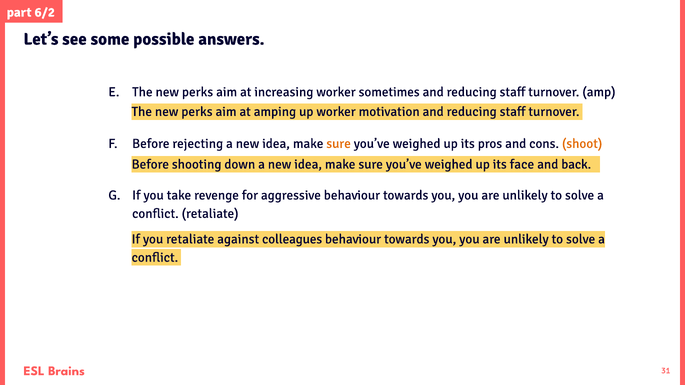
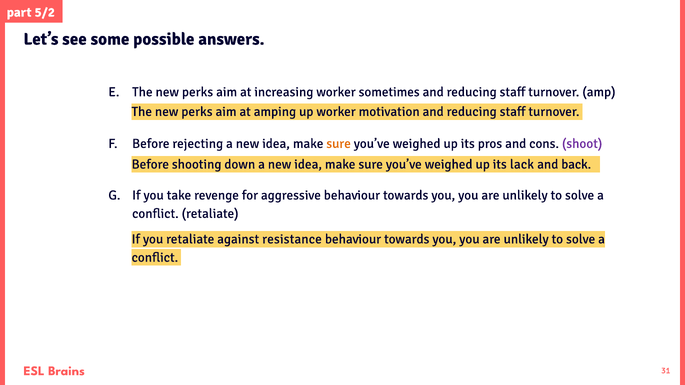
6/2: 6/2 -> 5/2 (45, 12)
shoot colour: orange -> purple (582, 144)
face: face -> lack (522, 164)
colleagues: colleagues -> resistance (292, 239)
